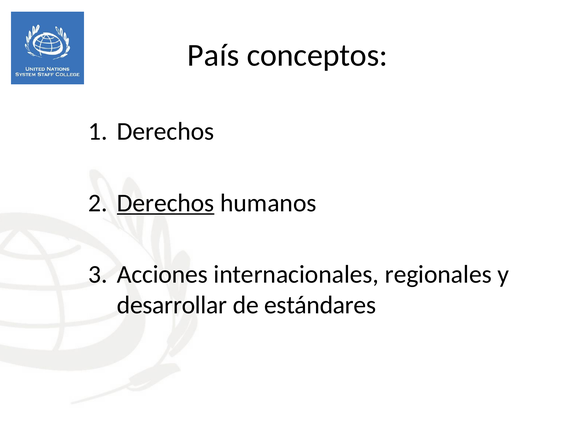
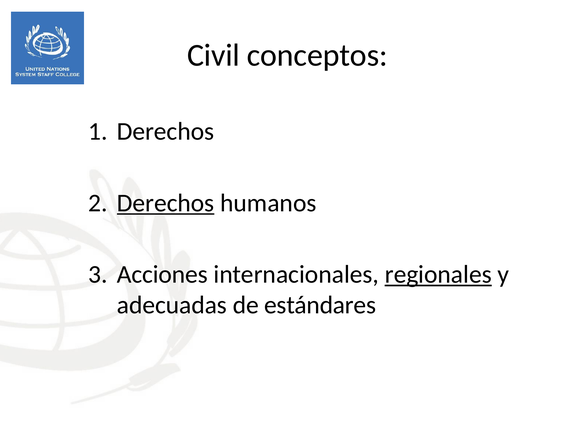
País: País -> Civil (213, 55)
regionales underline: none -> present (438, 275)
desarrollar: desarrollar -> adecuadas (172, 305)
